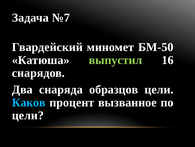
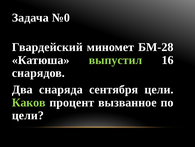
№7: №7 -> №0 (61, 18)
БМ-50: БМ-50 -> БМ-28 (156, 47)
образцов: образцов -> сентября (114, 89)
Каков colour: light blue -> light green (29, 102)
